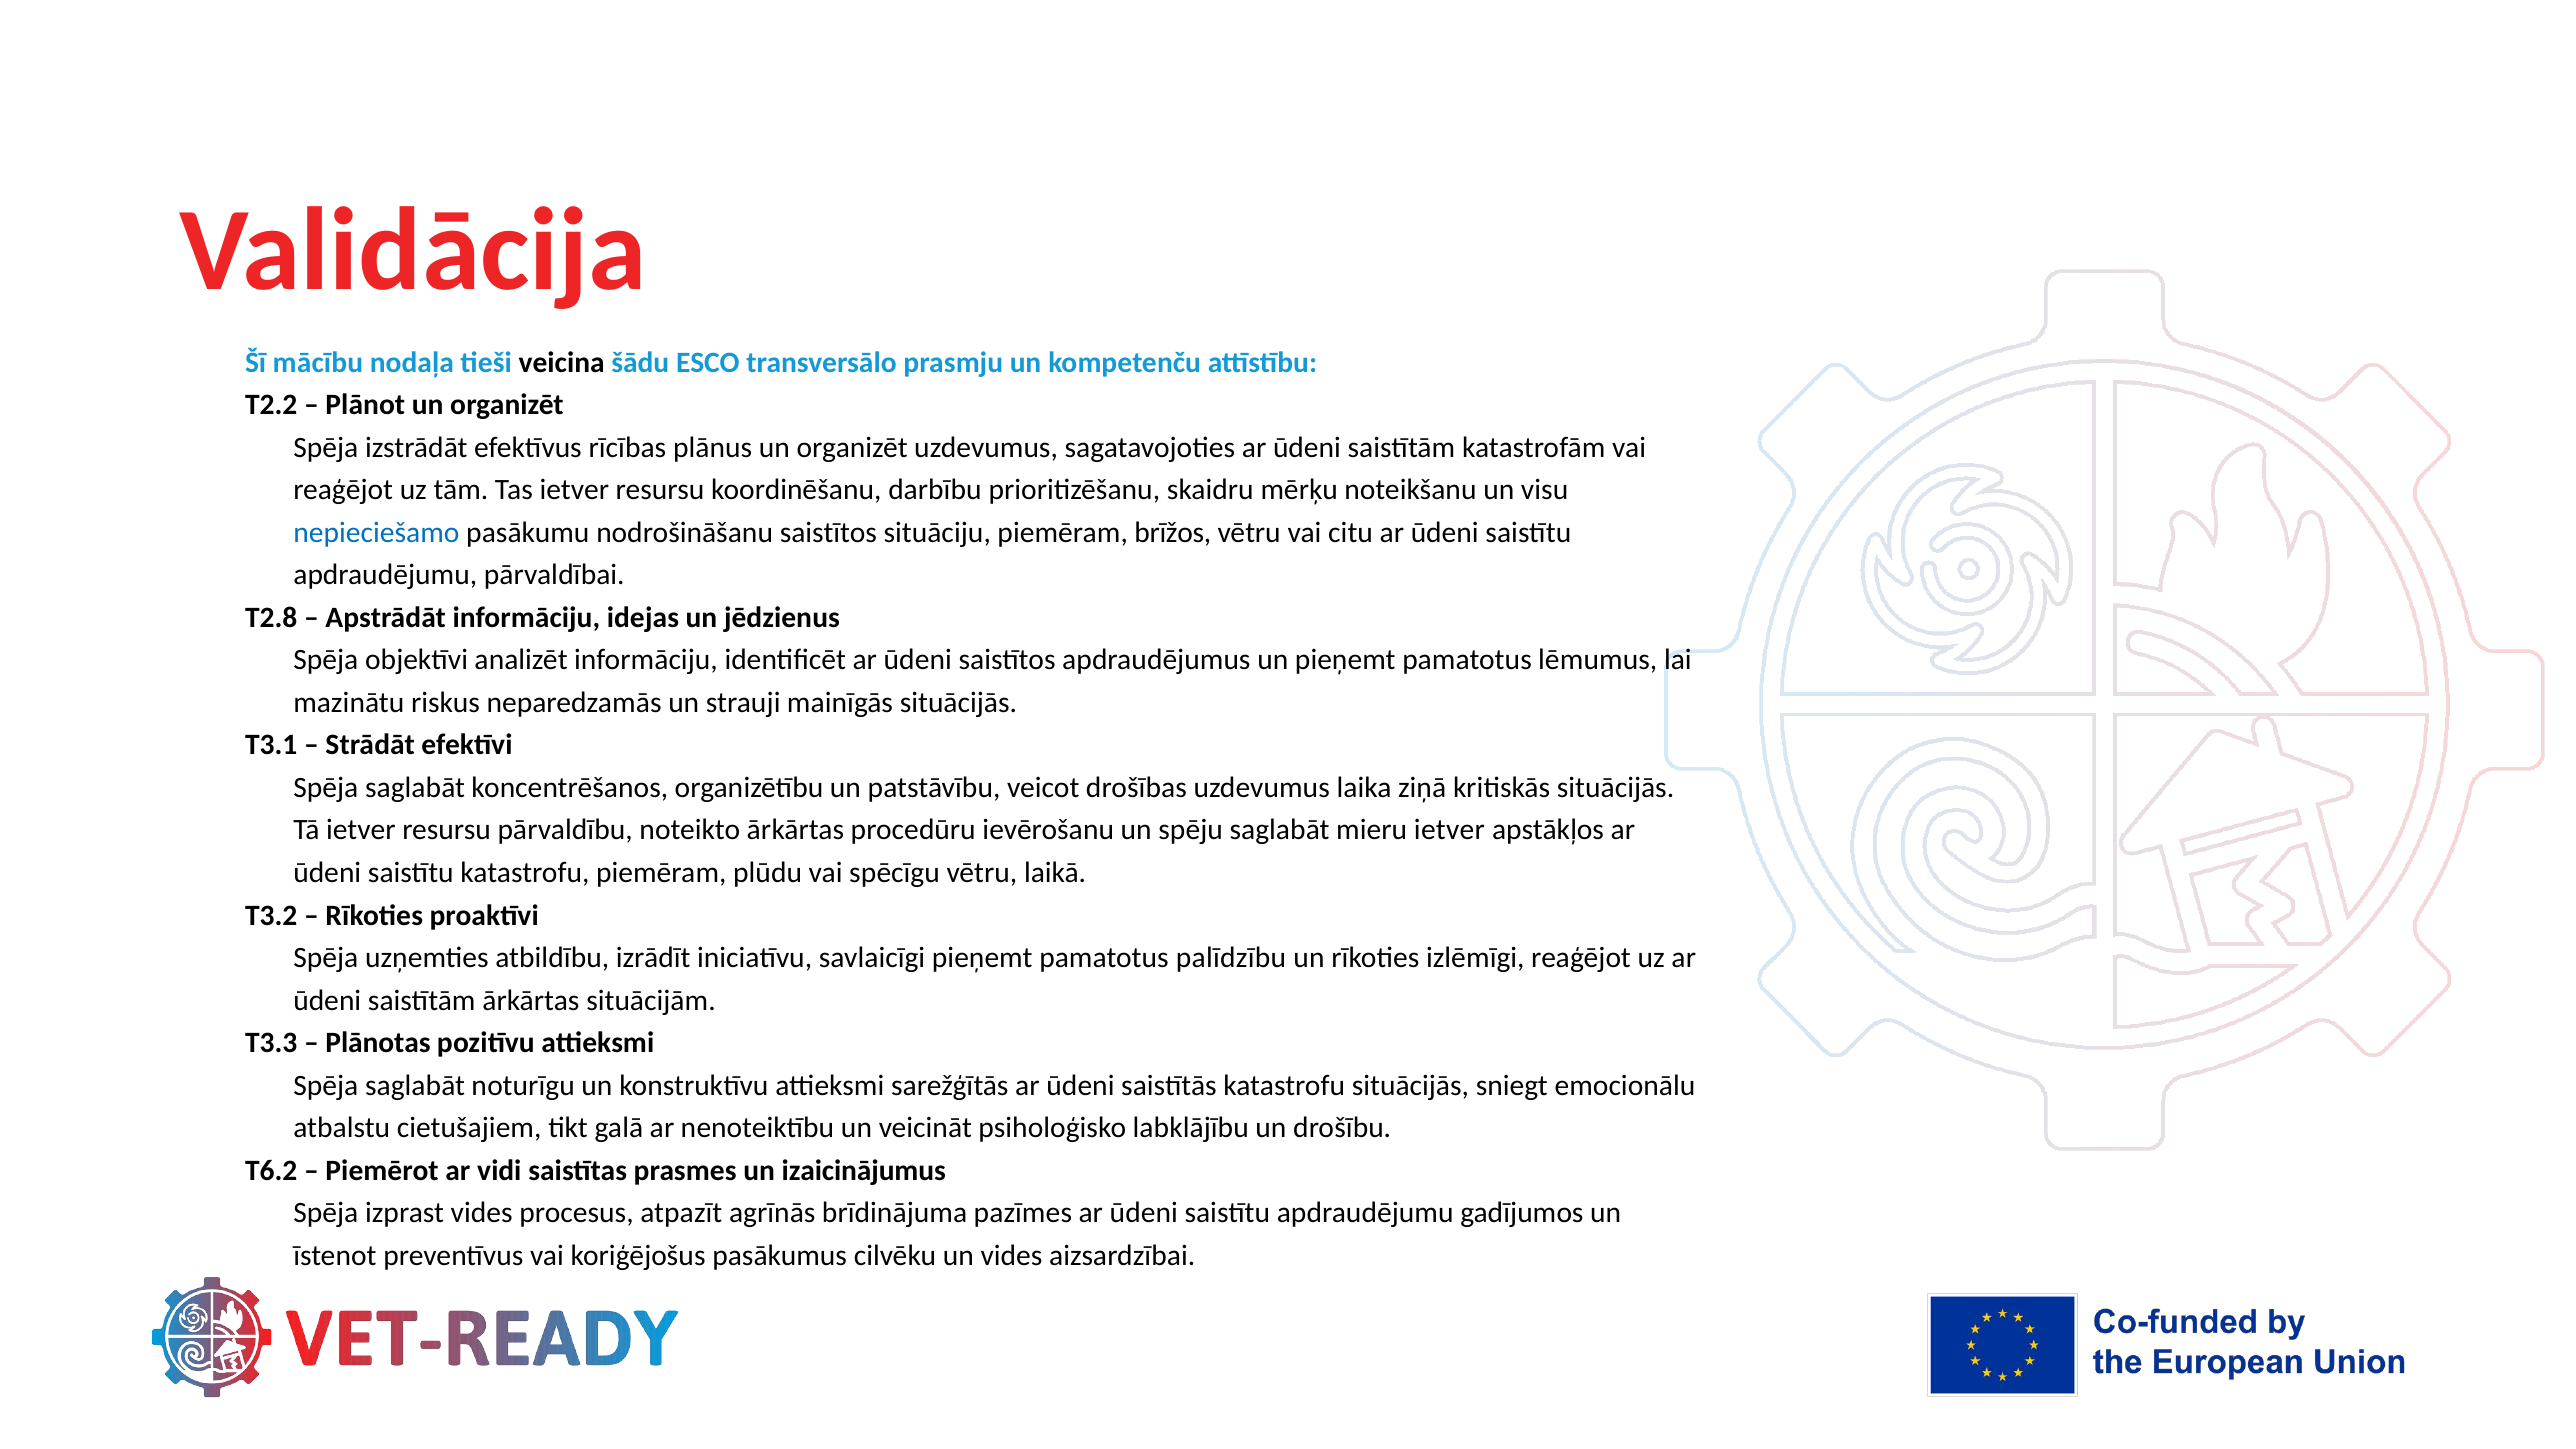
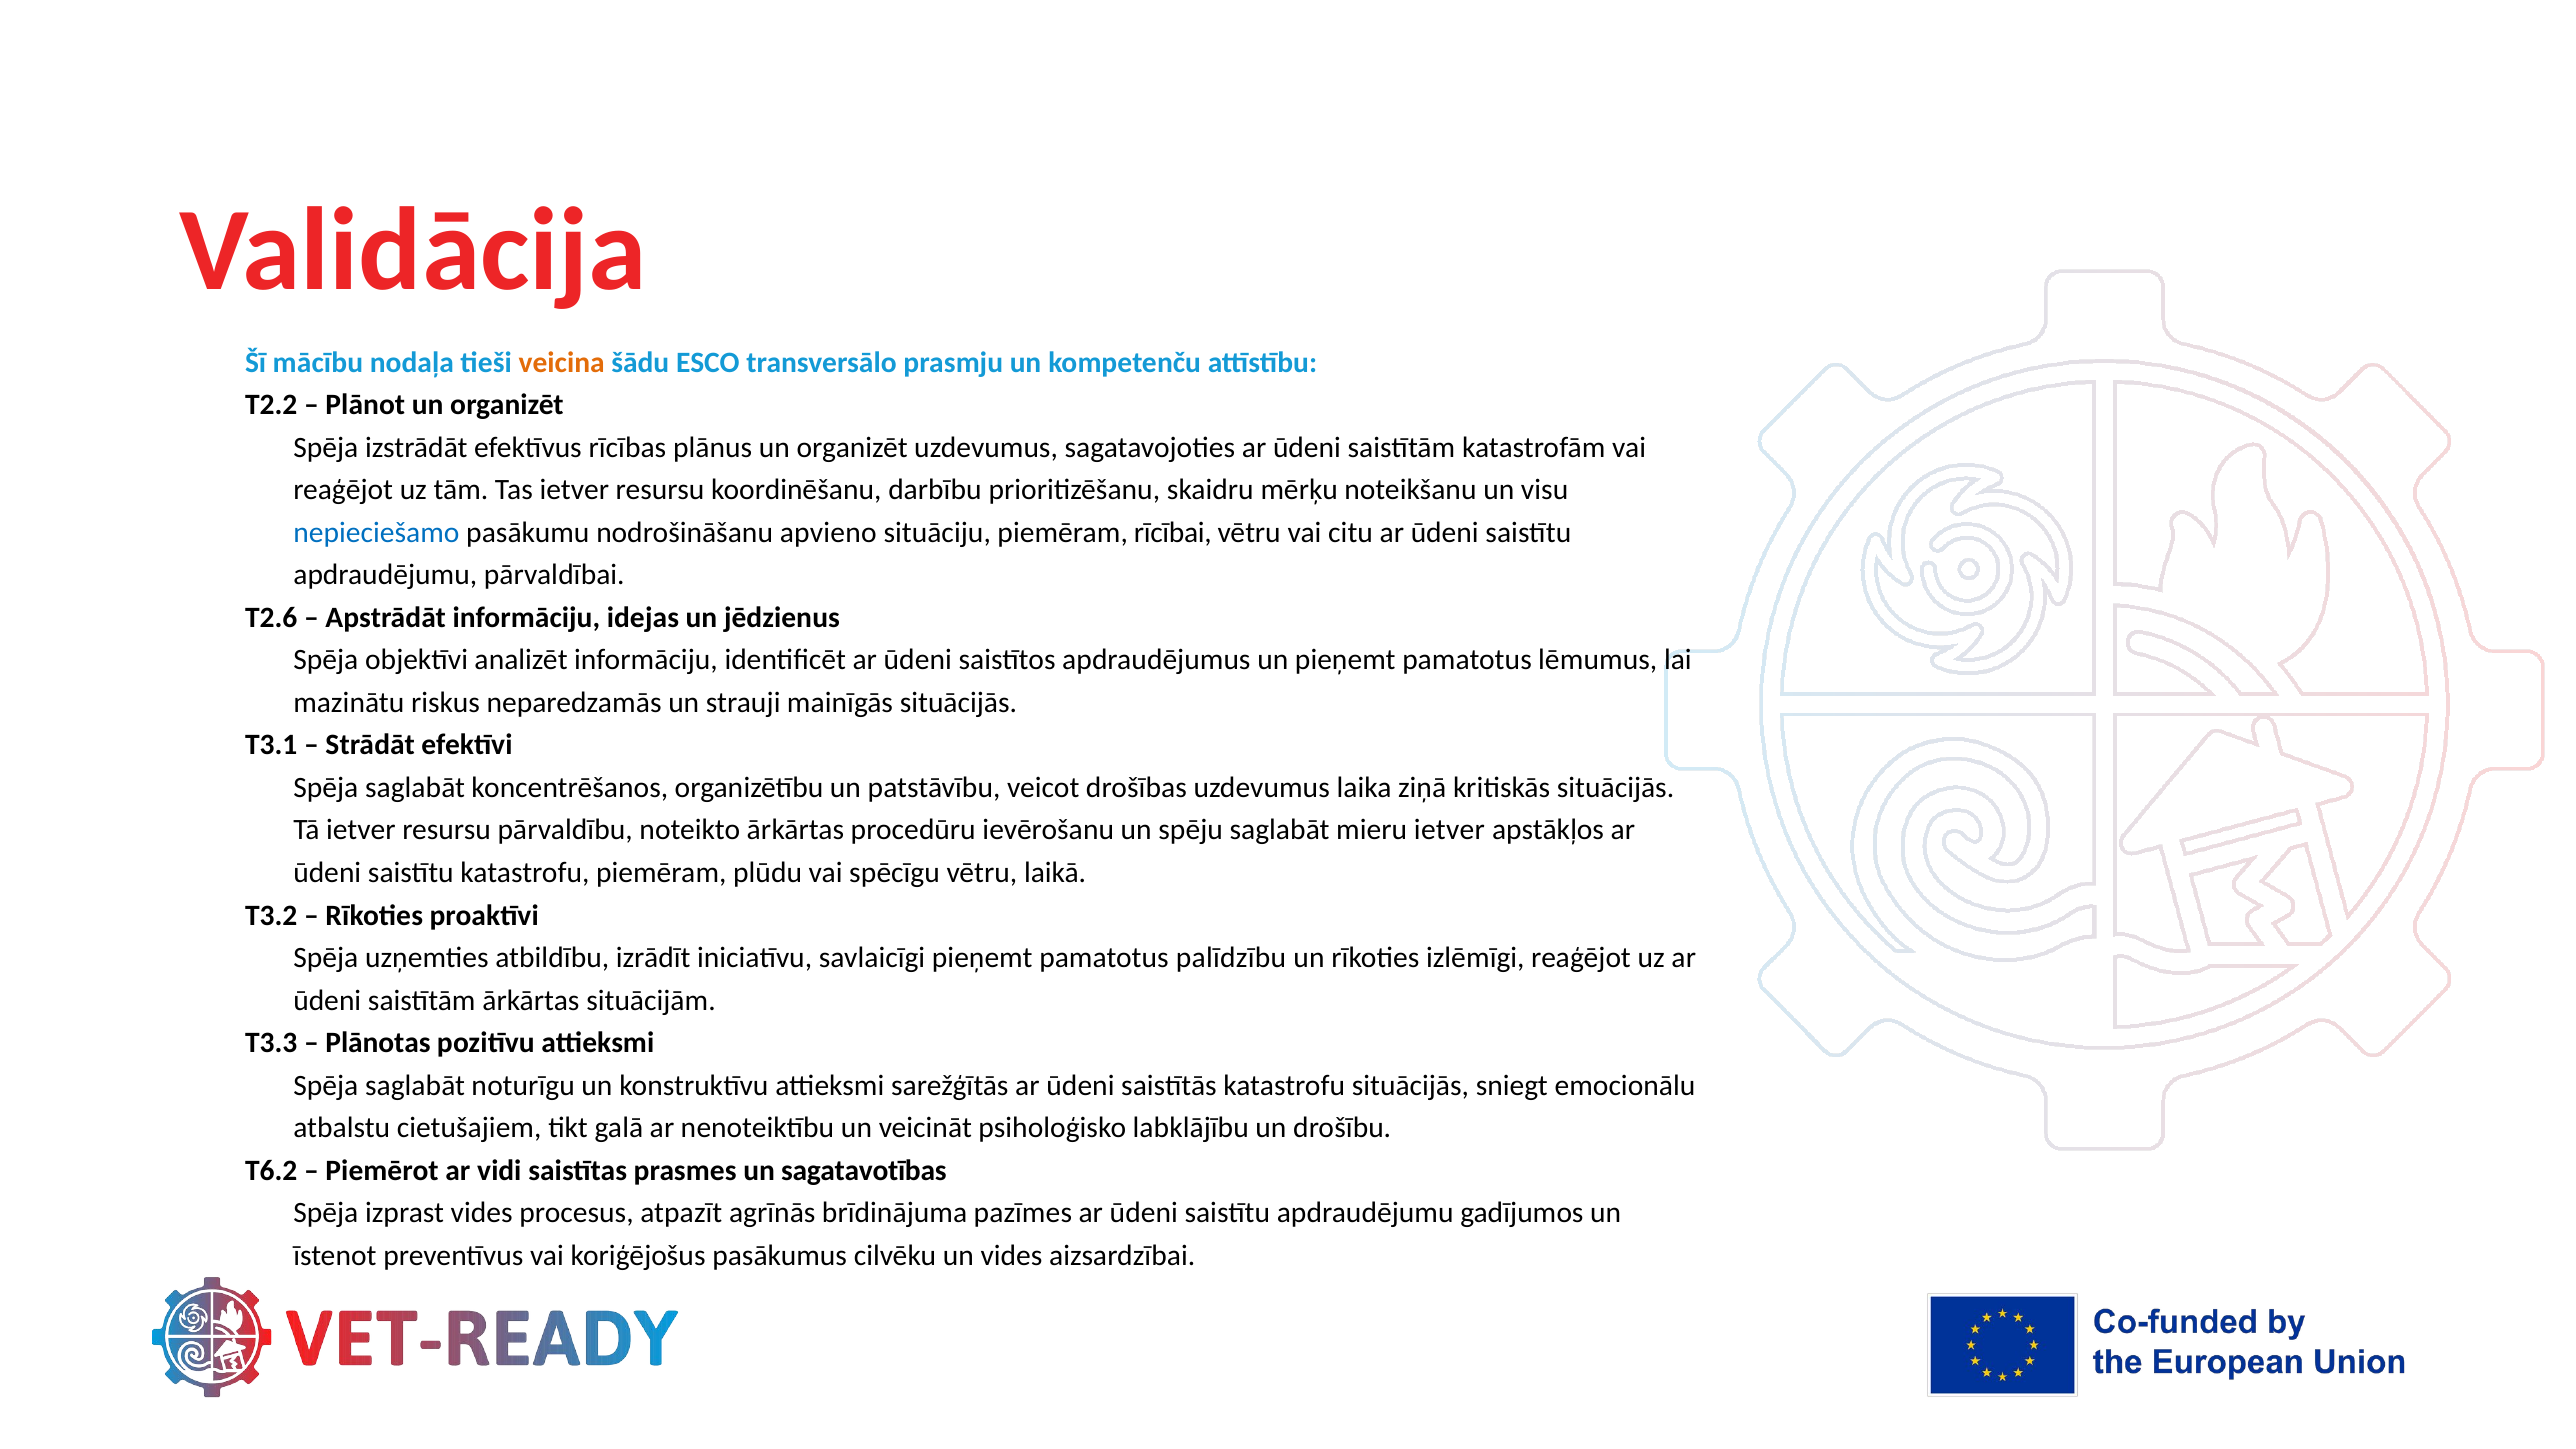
veicina colour: black -> orange (562, 363)
nodrošināšanu saistītos: saistītos -> apvieno (828, 533)
brīžos: brīžos -> rīcībai (1173, 533)
T2.8: T2.8 -> T2.6 (271, 618)
izaicinājumus: izaicinājumus -> sagatavotības (864, 1170)
